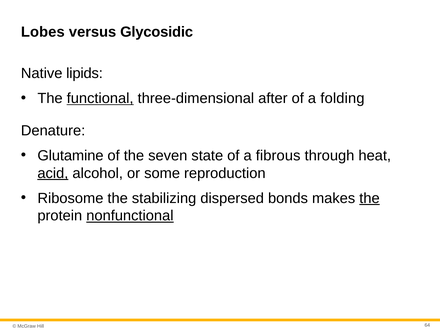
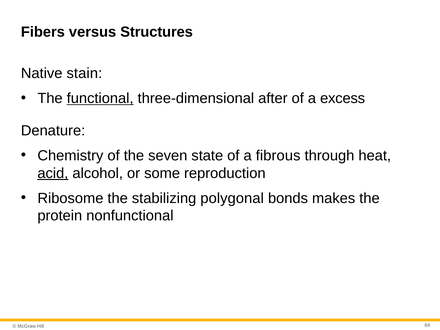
Lobes: Lobes -> Fibers (43, 32)
Glycosidic: Glycosidic -> Structures (157, 32)
lipids: lipids -> stain (84, 73)
folding: folding -> excess (343, 98)
Glutamine: Glutamine -> Chemistry (70, 156)
dispersed: dispersed -> polygonal (232, 198)
the underline: present -> none (369, 198)
nonfunctional underline: present -> none (130, 216)
